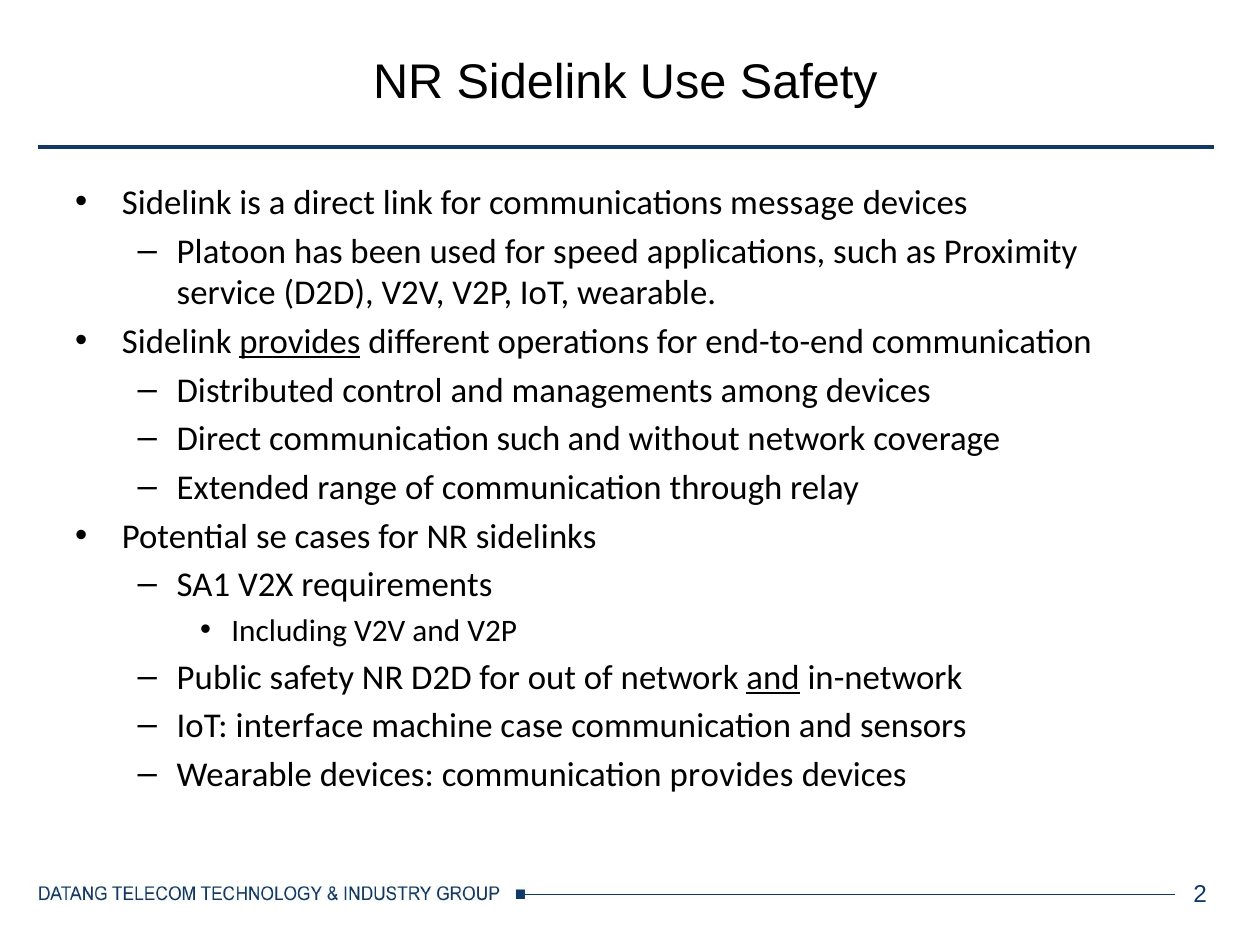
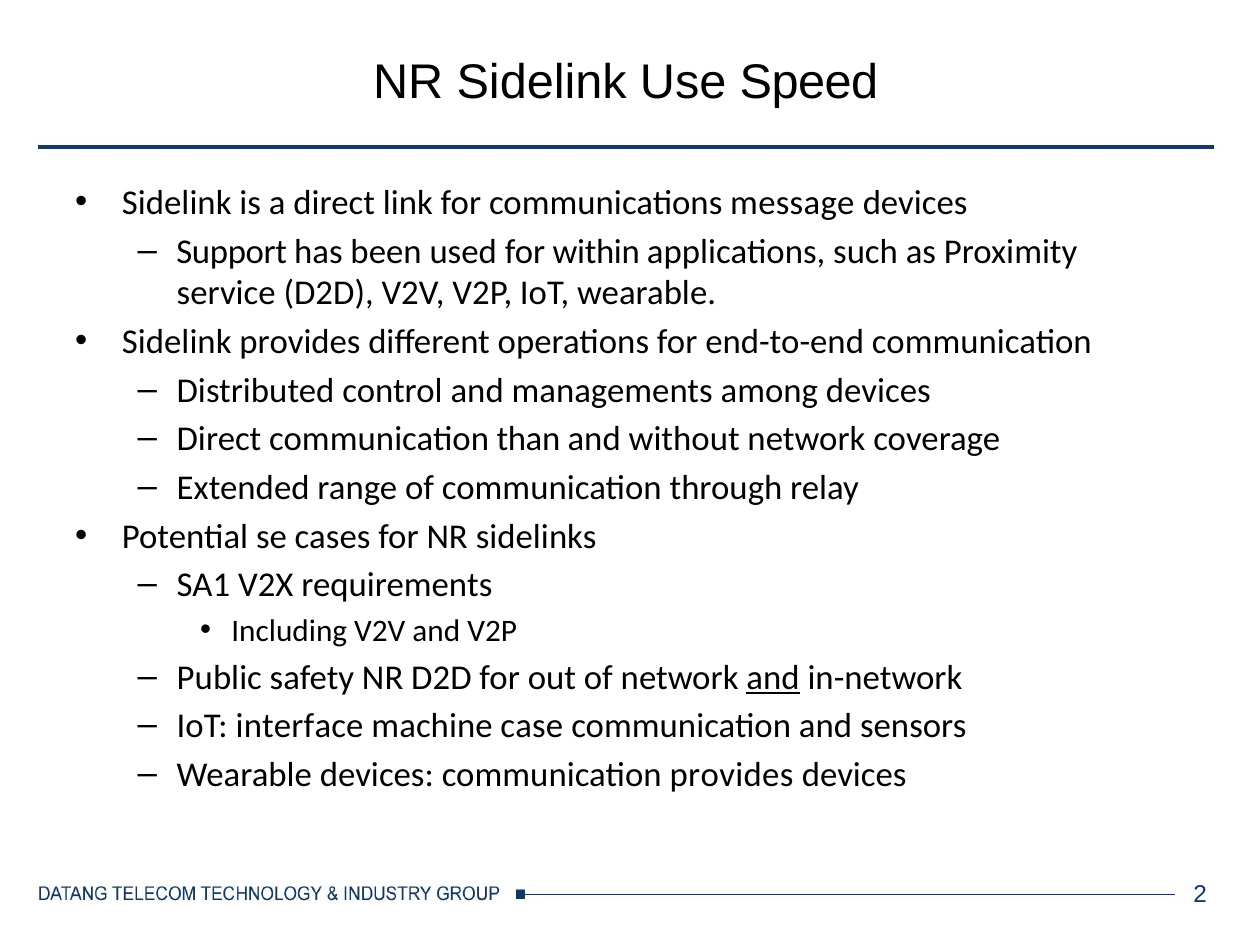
Use Safety: Safety -> Speed (809, 82)
Platoon: Platoon -> Support (232, 252)
speed: speed -> within (596, 252)
provides underline: present -> none (300, 342)
communication such: such -> than (528, 439)
